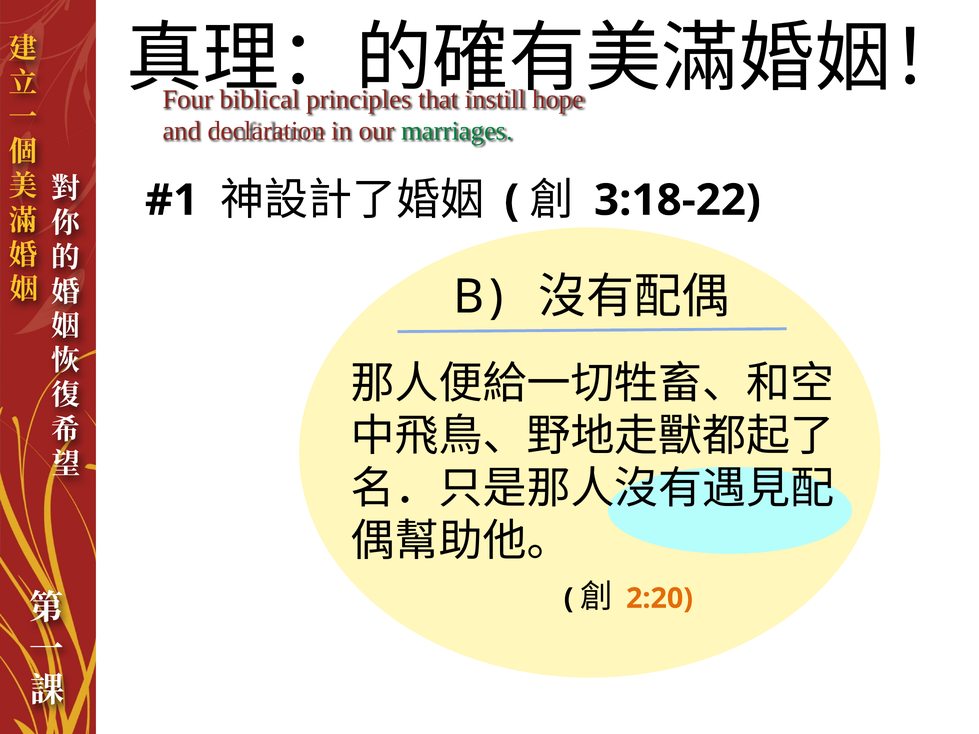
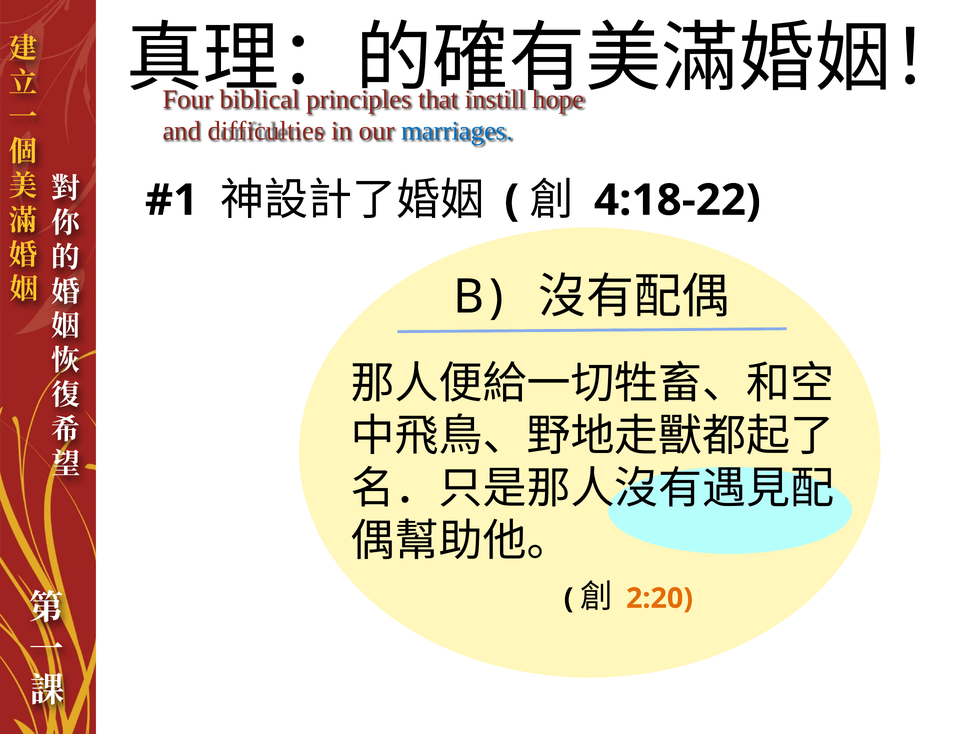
declaration: declaration -> difficulties (266, 131)
marriages colour: green -> blue (457, 131)
3:18-22: 3:18-22 -> 4:18-22 (677, 200)
